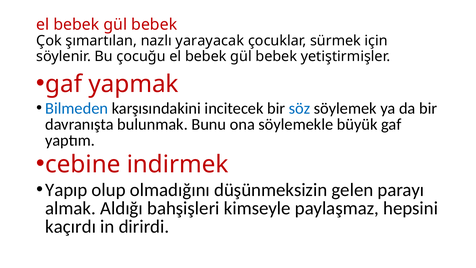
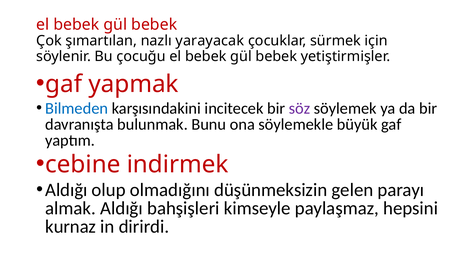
söz colour: blue -> purple (300, 108)
Yapıp: Yapıp -> Aldığı (66, 190)
kaçırdı: kaçırdı -> kurnaz (71, 226)
